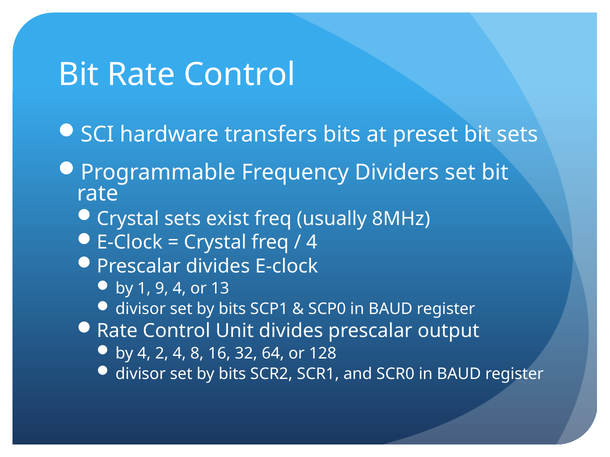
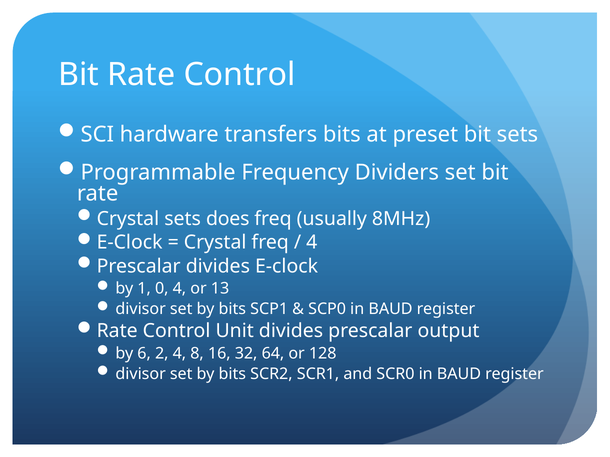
exist: exist -> does (228, 219)
9: 9 -> 0 (162, 289)
by 4: 4 -> 6 (144, 354)
